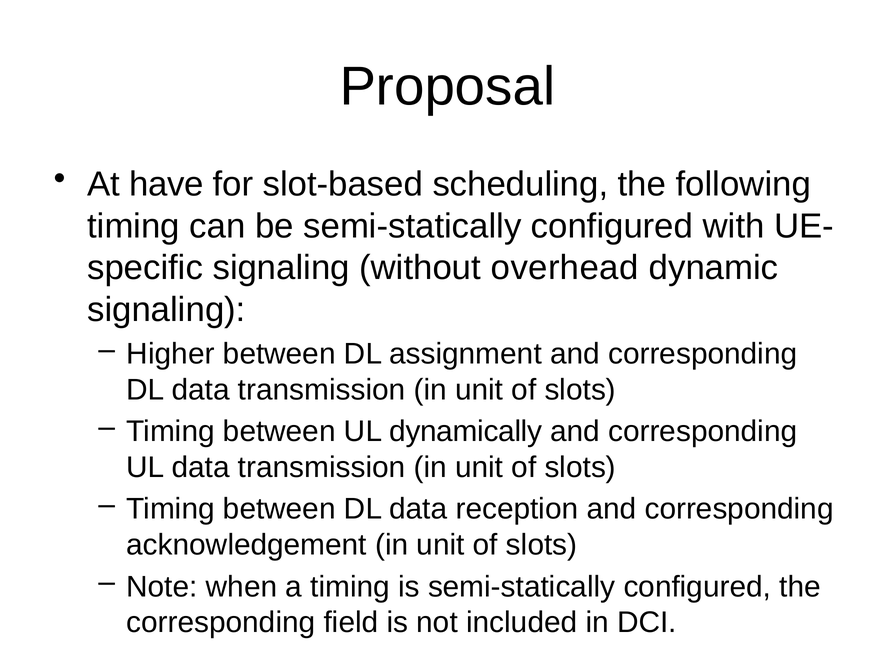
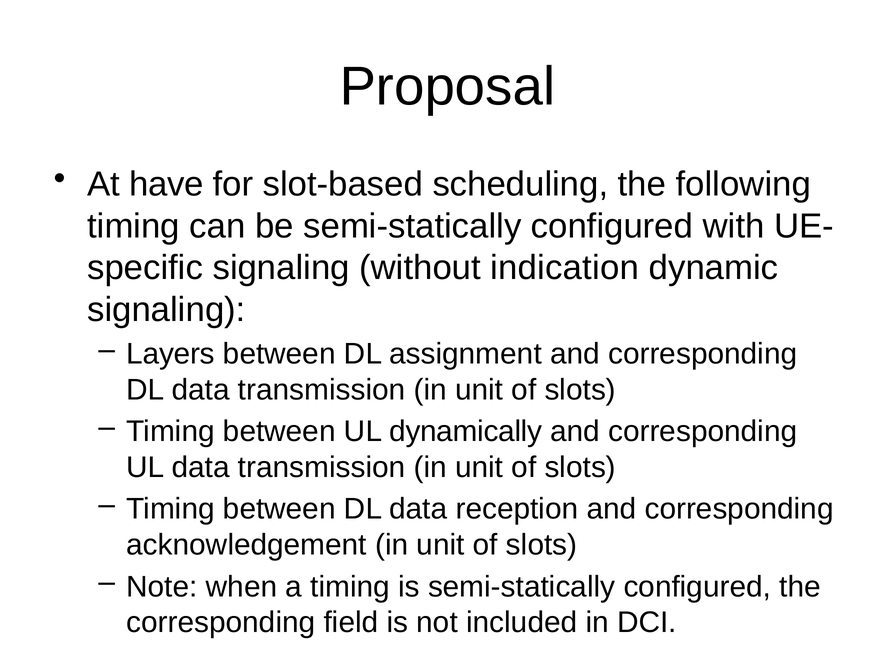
overhead: overhead -> indication (565, 268)
Higher: Higher -> Layers (171, 354)
